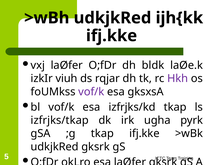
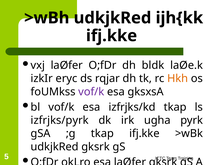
viuh: viuh -> eryc (66, 79)
Hkh colour: purple -> orange (178, 79)
izfrjks/tkap: izfrjks/tkap -> izfrjks/pyrk (60, 120)
